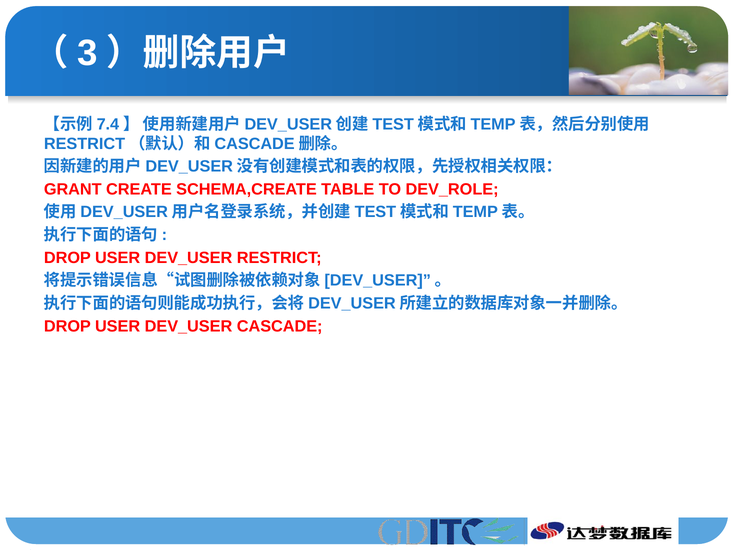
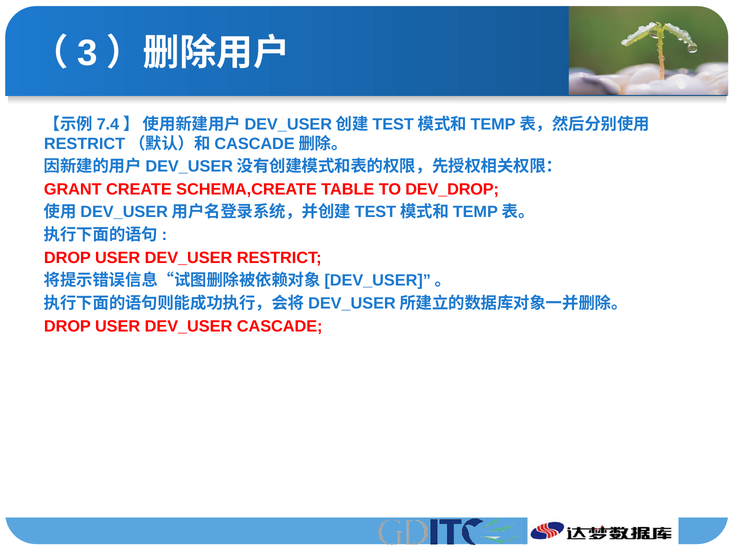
DEV_ROLE: DEV_ROLE -> DEV_DROP (452, 189)
